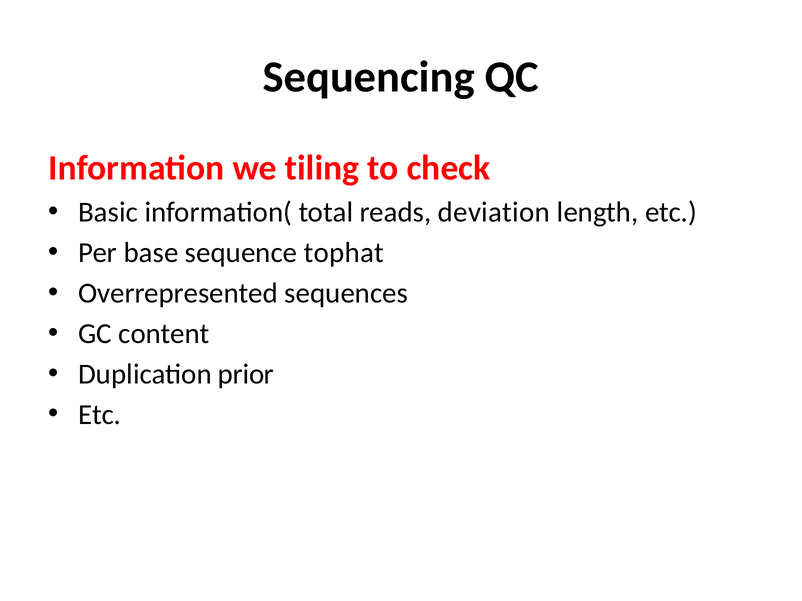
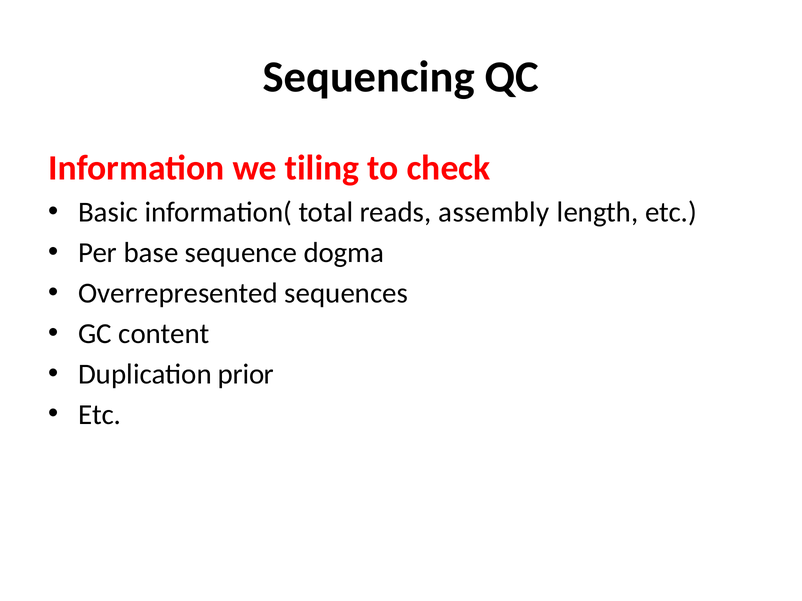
deviation: deviation -> assembly (494, 212)
tophat: tophat -> dogma (344, 253)
